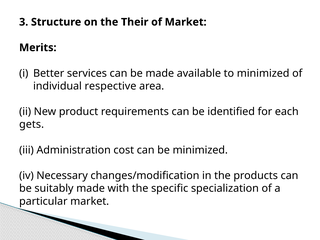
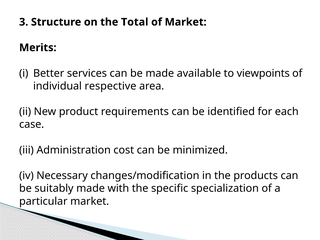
Their: Their -> Total (135, 22)
to minimized: minimized -> viewpoints (263, 73)
gets: gets -> case (32, 124)
